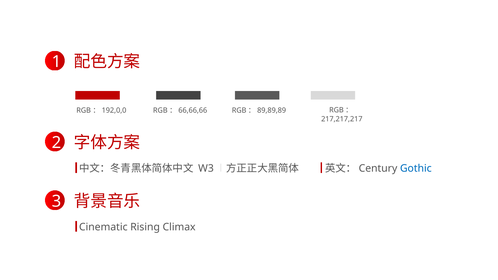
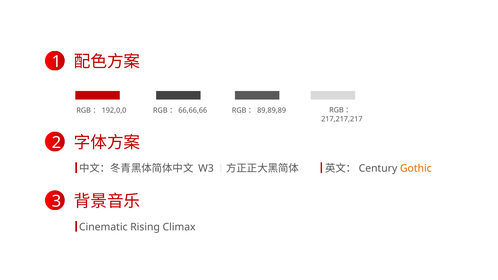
Gothic colour: blue -> orange (416, 168)
